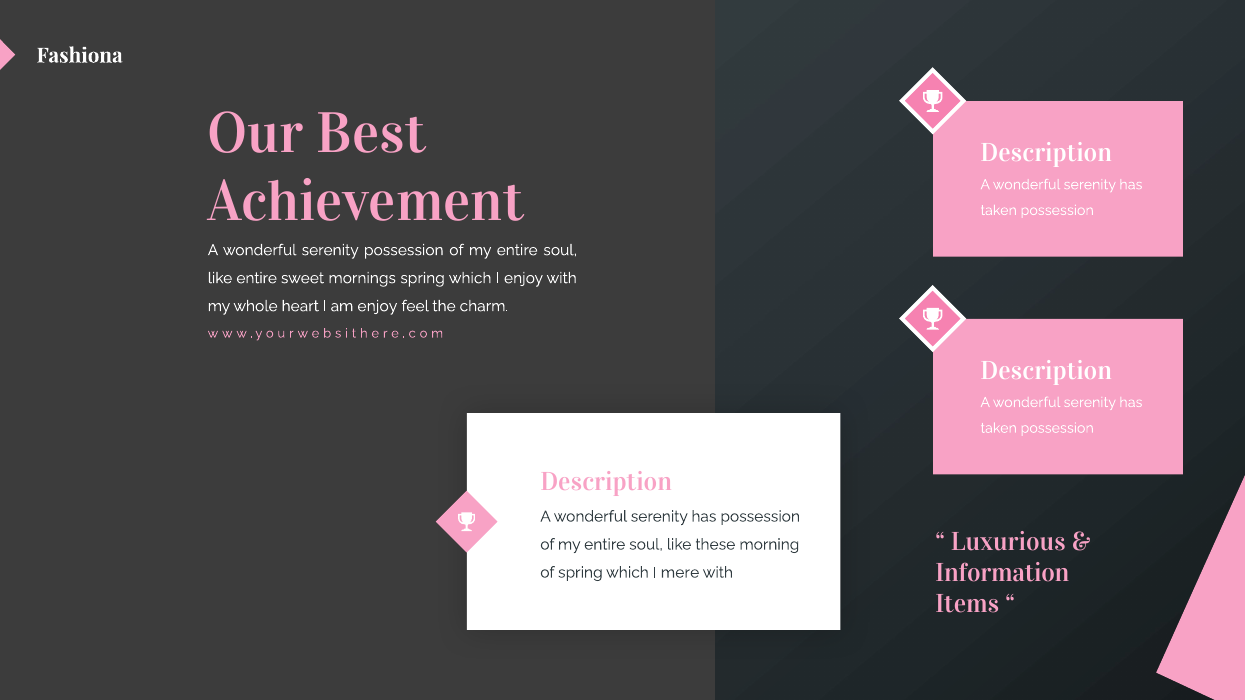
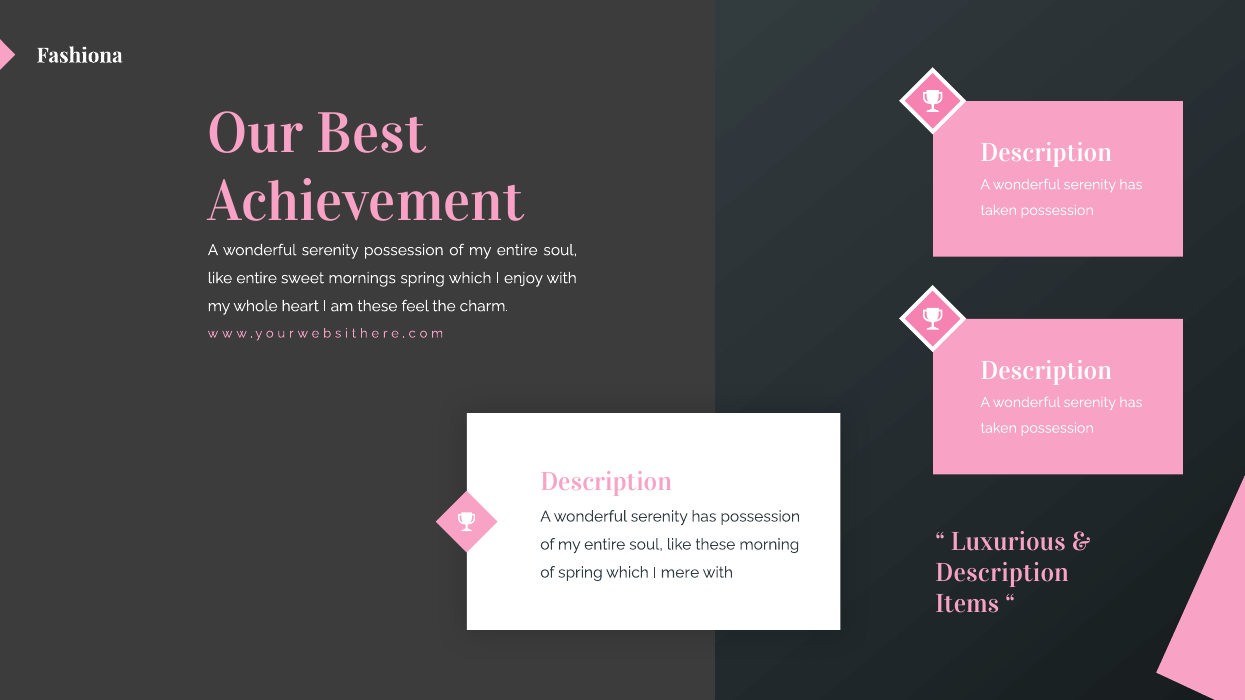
am enjoy: enjoy -> these (377, 306)
Information: Information -> Description (1002, 573)
